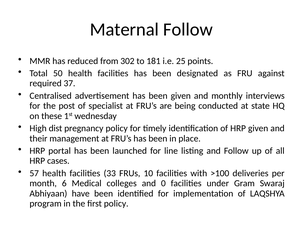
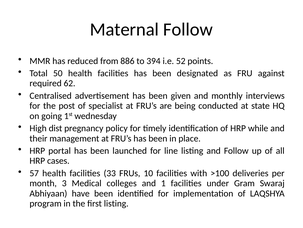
302: 302 -> 886 (127, 61)
181: 181 -> 394 (154, 61)
25: 25 -> 52 (181, 61)
37: 37 -> 62 (70, 83)
these: these -> going (52, 116)
HRP given: given -> while (258, 128)
6: 6 -> 3 (64, 183)
0: 0 -> 1 (163, 183)
first policy: policy -> listing (116, 203)
